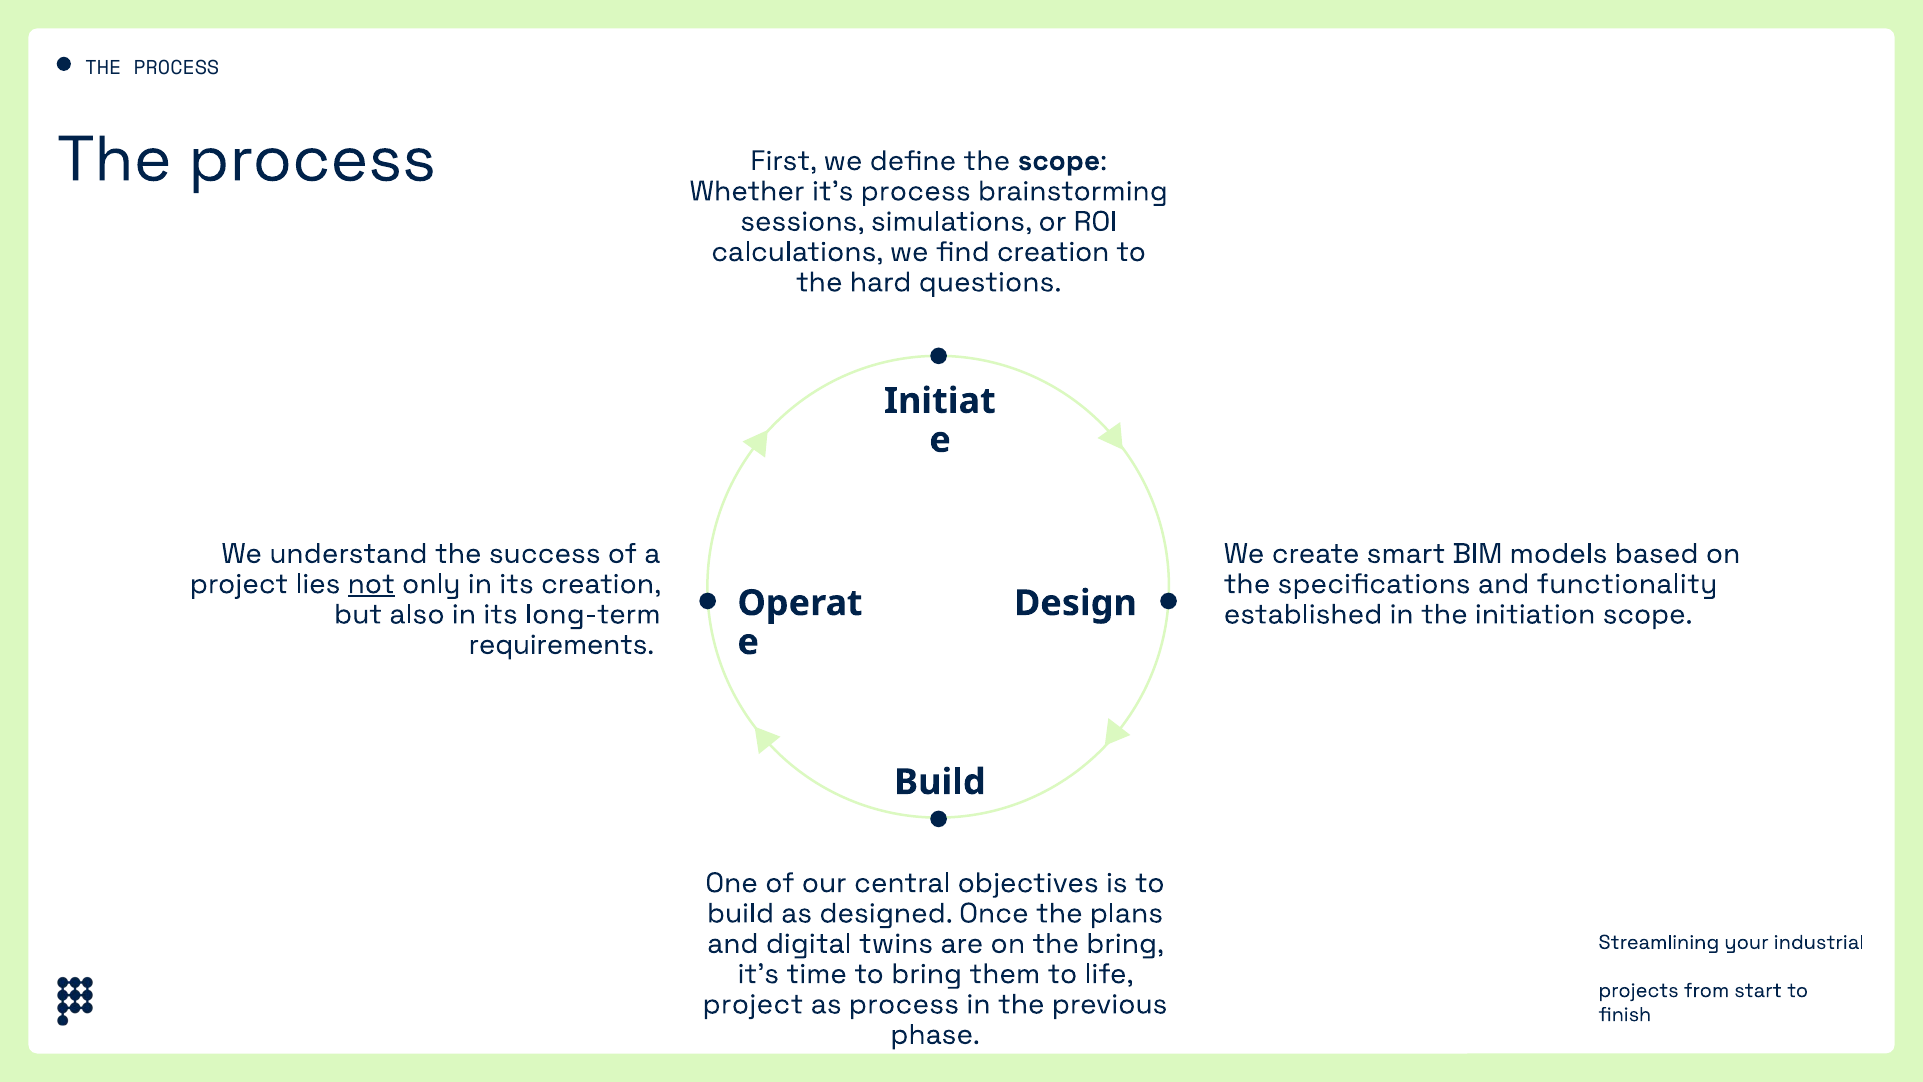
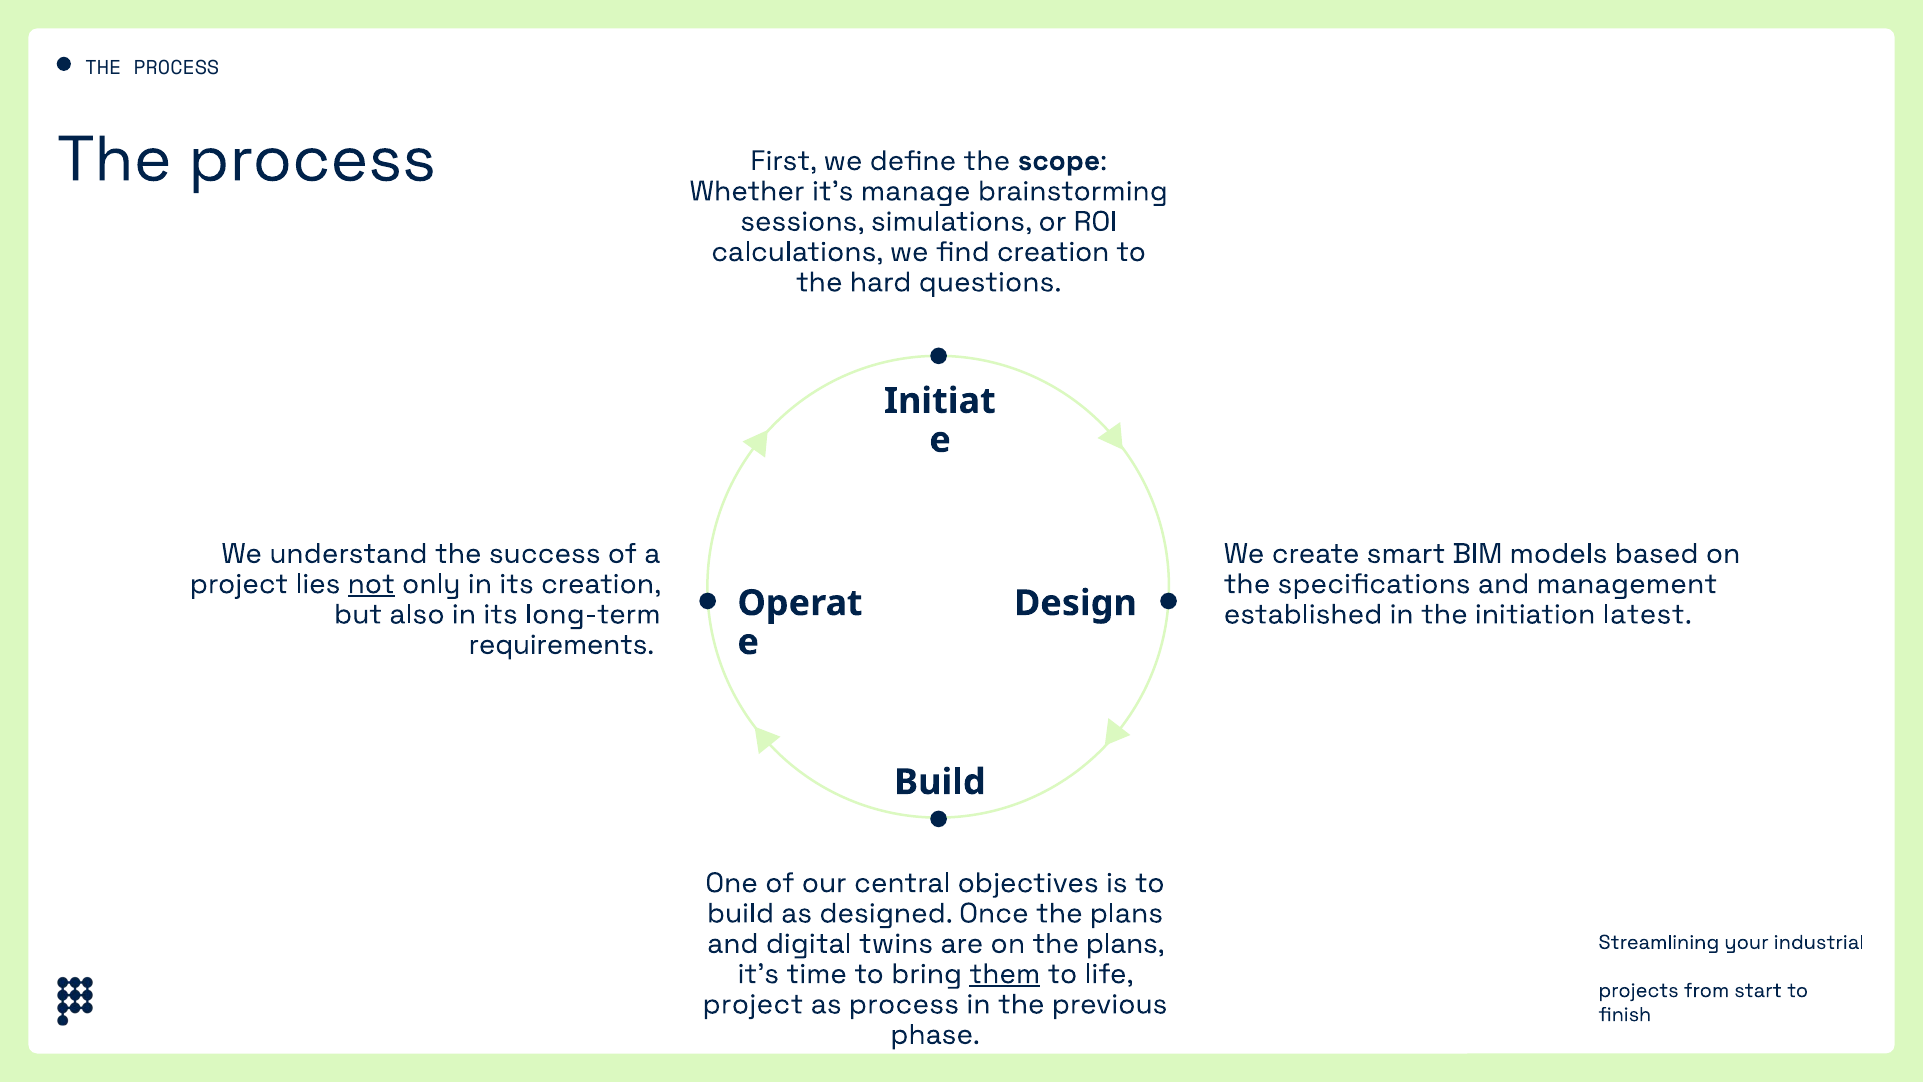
it’s process: process -> manage (916, 191)
functionality: functionality -> management (1627, 584)
initiation scope: scope -> latest (1647, 614)
on the bring: bring -> plans (1125, 943)
them underline: none -> present (1005, 974)
